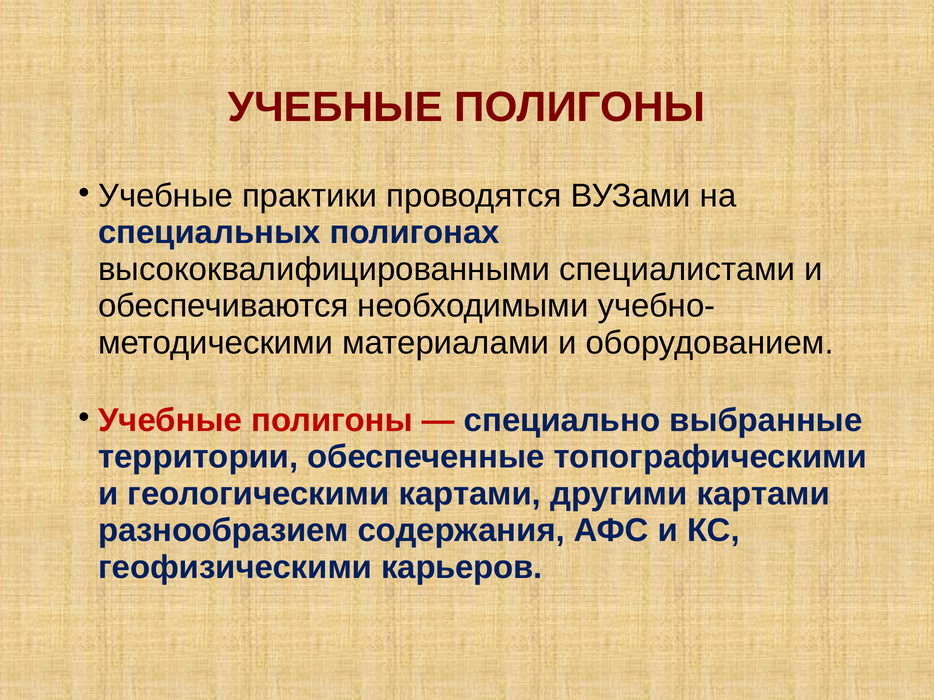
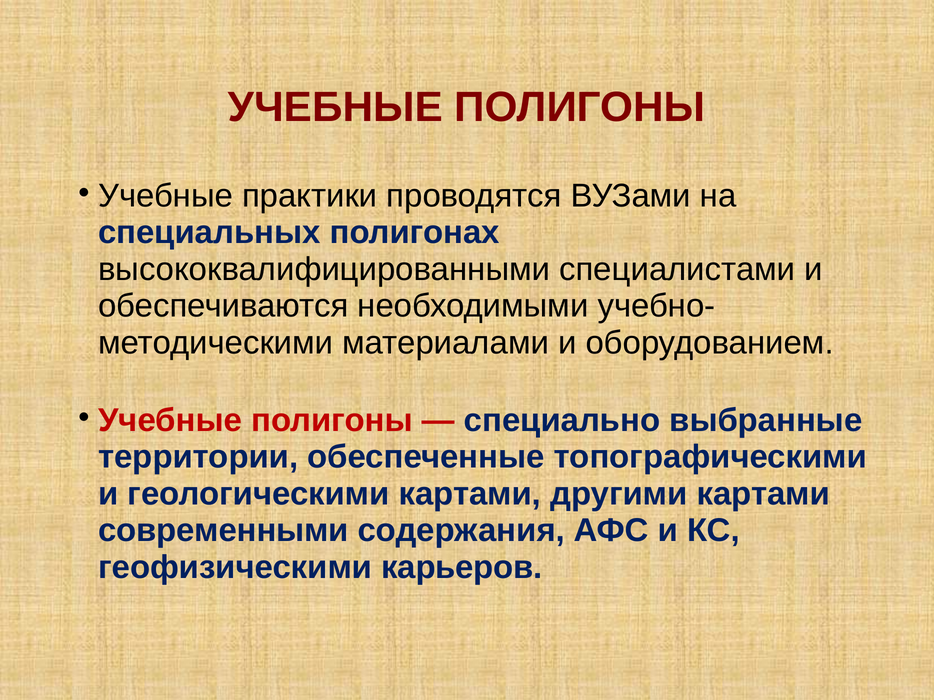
разнообразием: разнообразием -> современными (223, 531)
